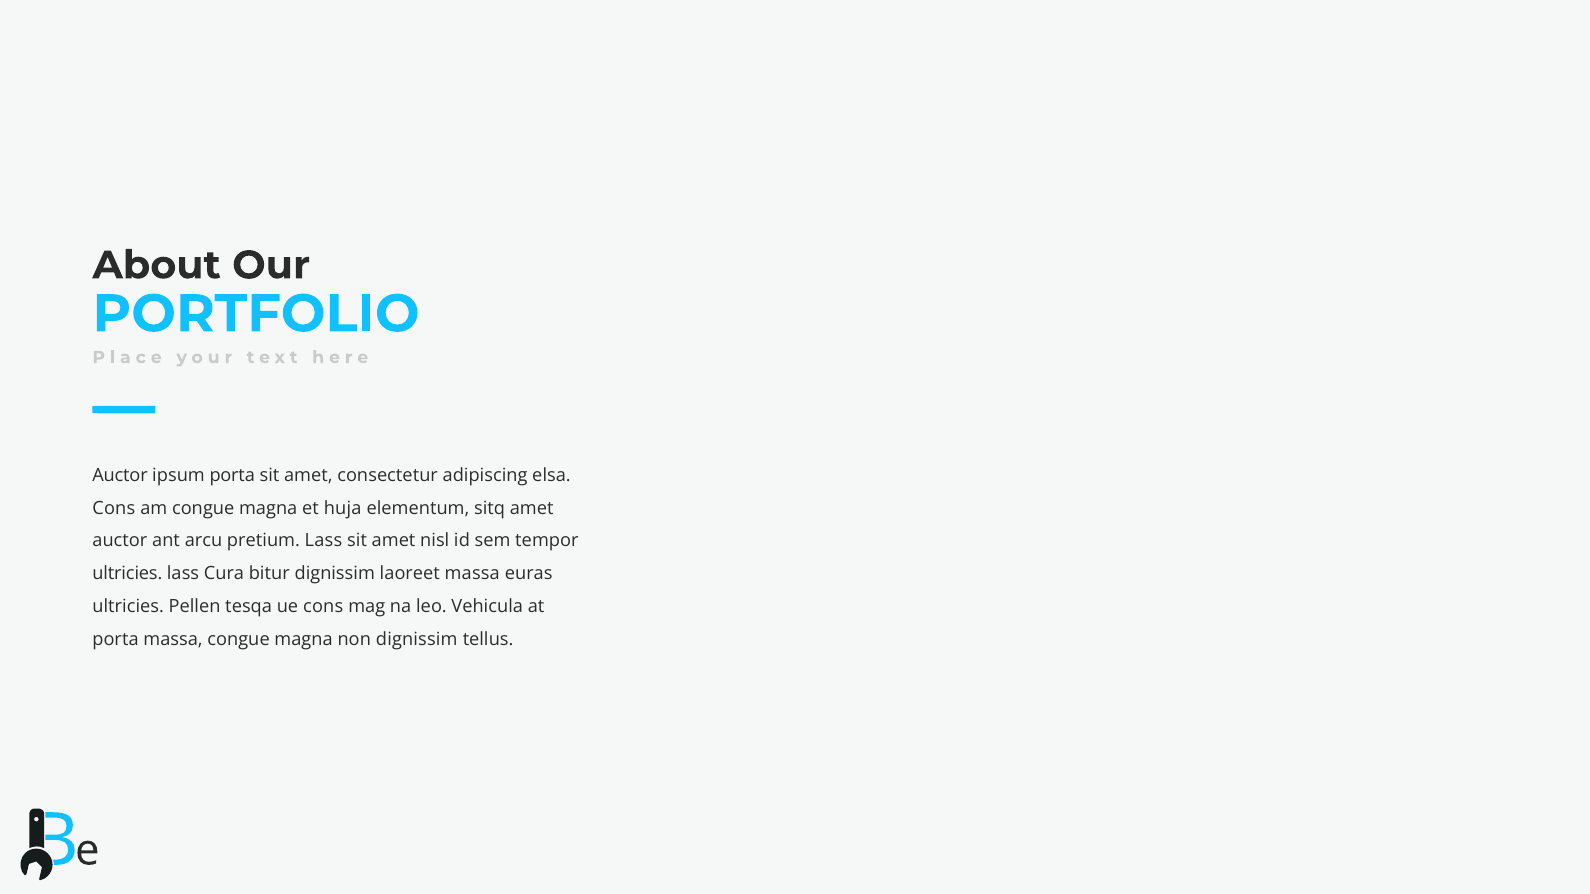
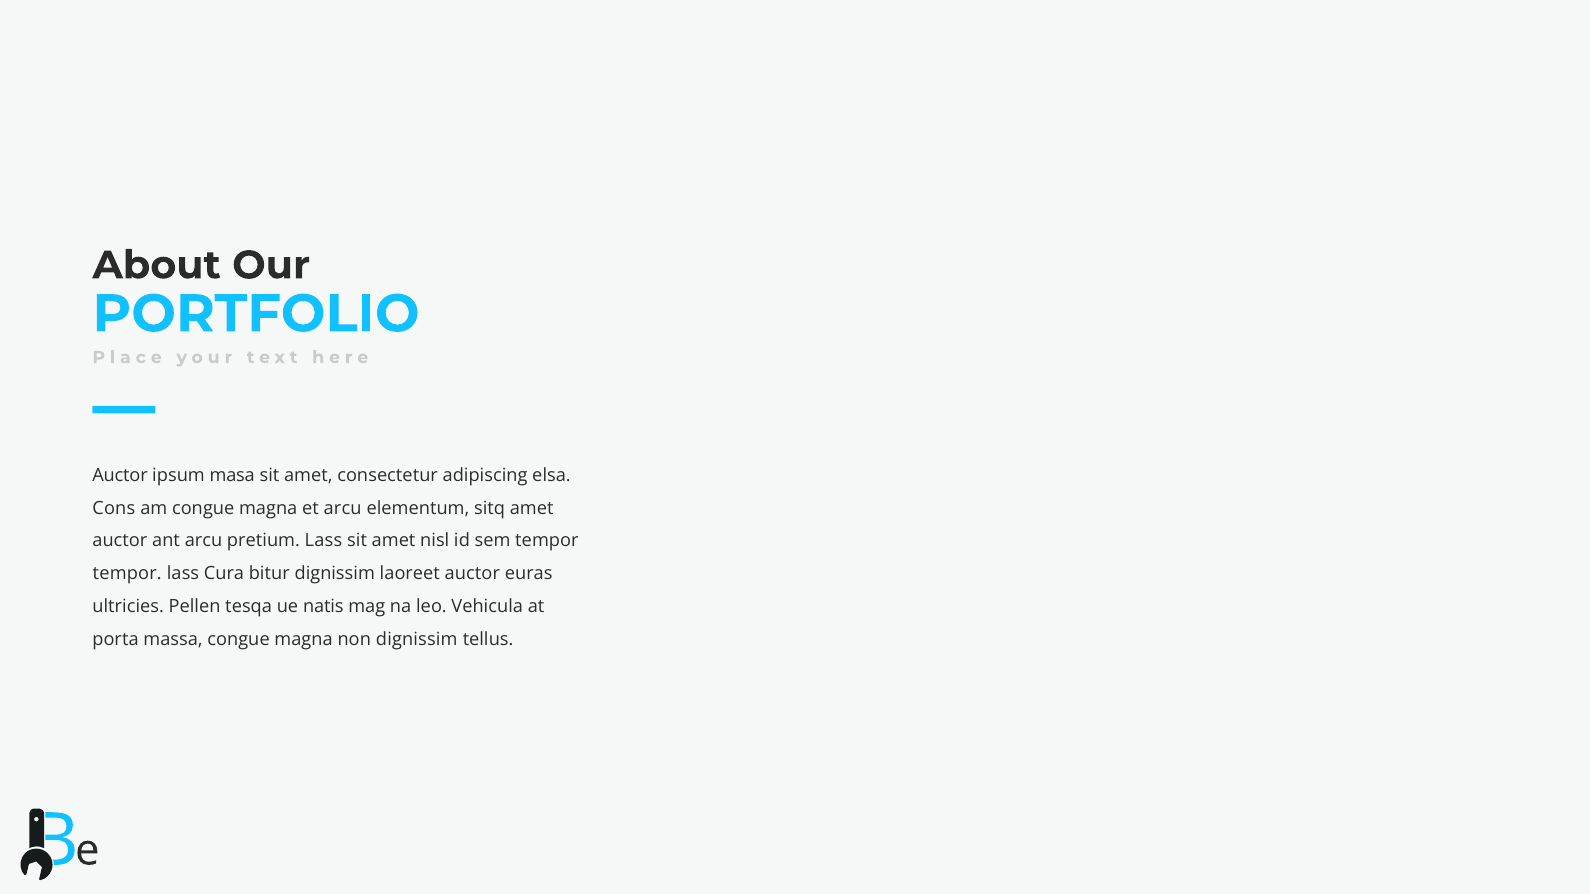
ipsum porta: porta -> masa (232, 475)
et huja: huja -> arcu (343, 508)
ultricies: ultricies -> tempor (127, 574)
laoreet massa: massa -> auctor (472, 574)
ue cons: cons -> natis (323, 607)
